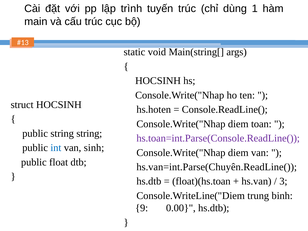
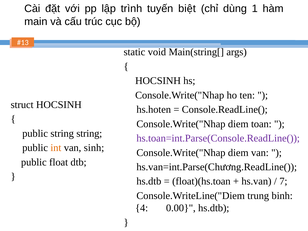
tuyến trúc: trúc -> biệt (187, 9)
int colour: blue -> orange (56, 148)
hs.van=int.Parse(Chuyên.ReadLine(: hs.van=int.Parse(Chuyên.ReadLine( -> hs.van=int.Parse(Chương.ReadLine( (217, 167)
3: 3 -> 7 (283, 181)
9: 9 -> 4 (142, 208)
